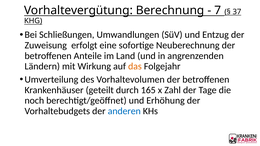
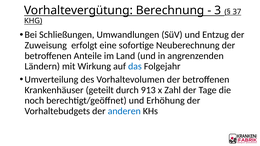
7: 7 -> 3 (218, 10)
das colour: orange -> blue (135, 66)
165: 165 -> 913 (148, 90)
